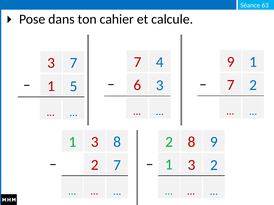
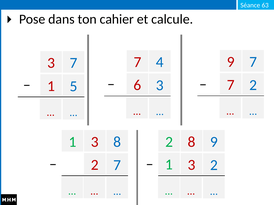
9 1: 1 -> 7 (253, 62)
